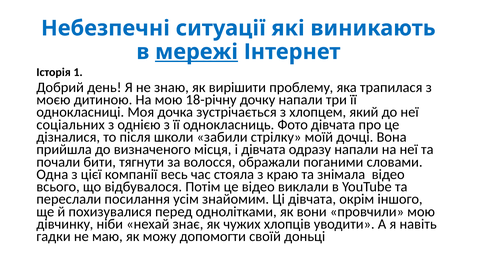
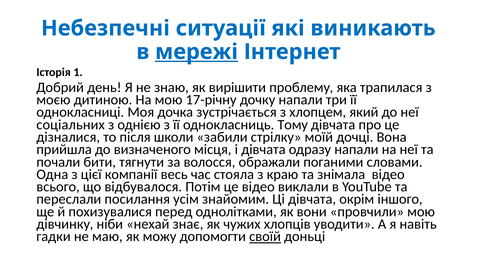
18-річну: 18-річну -> 17-річну (211, 100)
Фото: Фото -> Тому (293, 125)
своїй underline: none -> present (265, 237)
